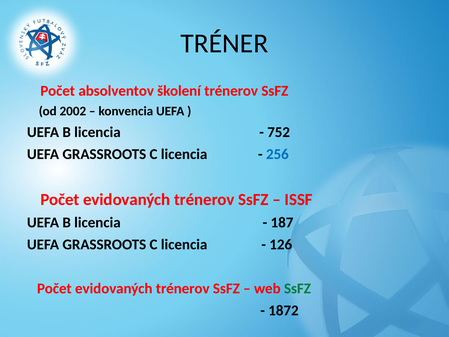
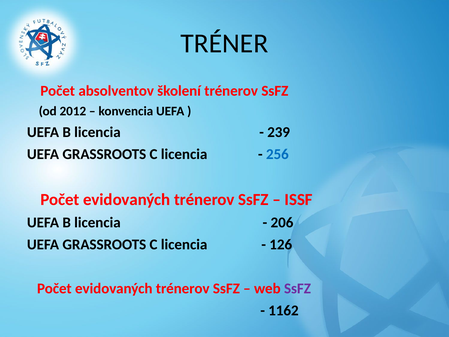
2002: 2002 -> 2012 (73, 111)
752: 752 -> 239 (279, 132)
187: 187 -> 206 (282, 222)
SsFZ colour: green -> purple (297, 288)
1872: 1872 -> 1162 (283, 310)
